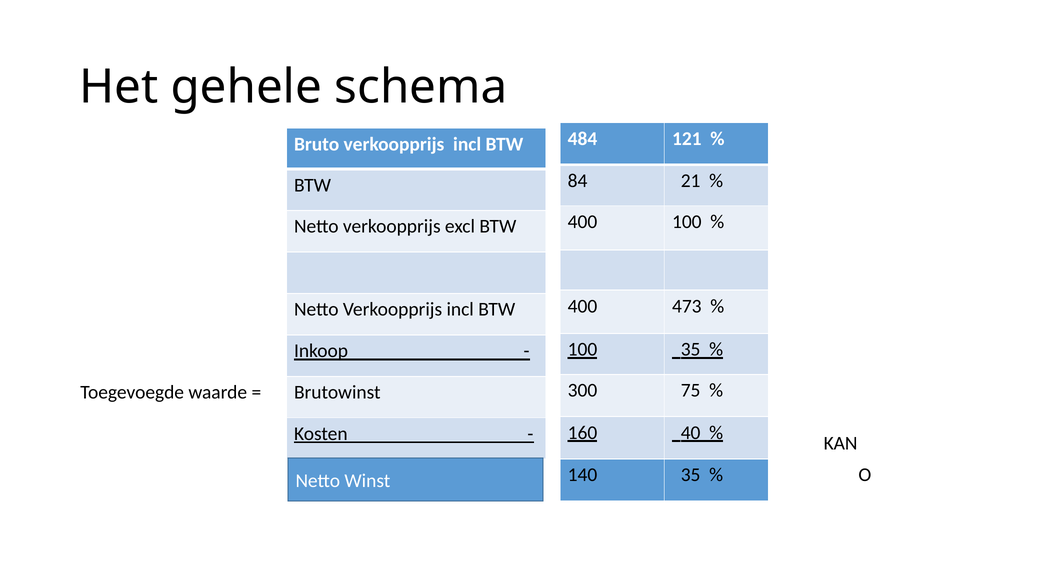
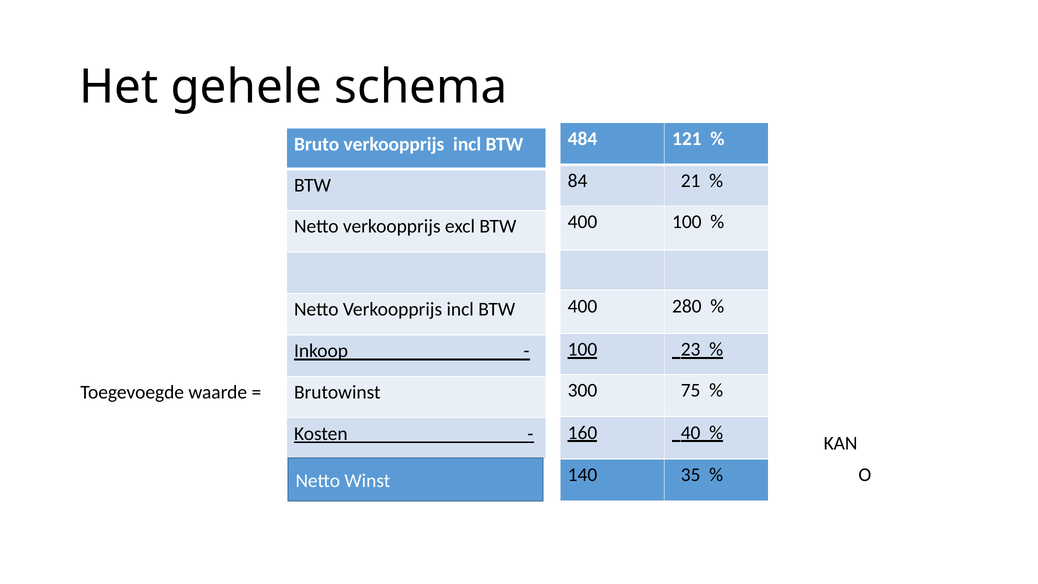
473: 473 -> 280 (687, 306)
100 35: 35 -> 23 (691, 349)
